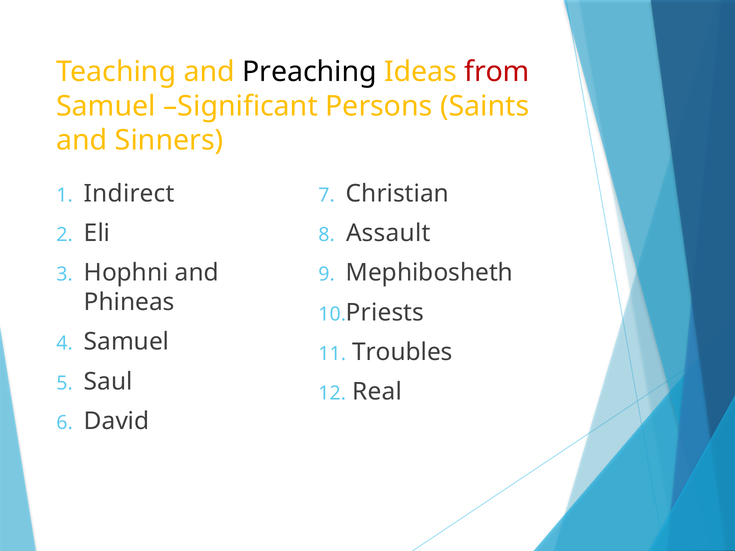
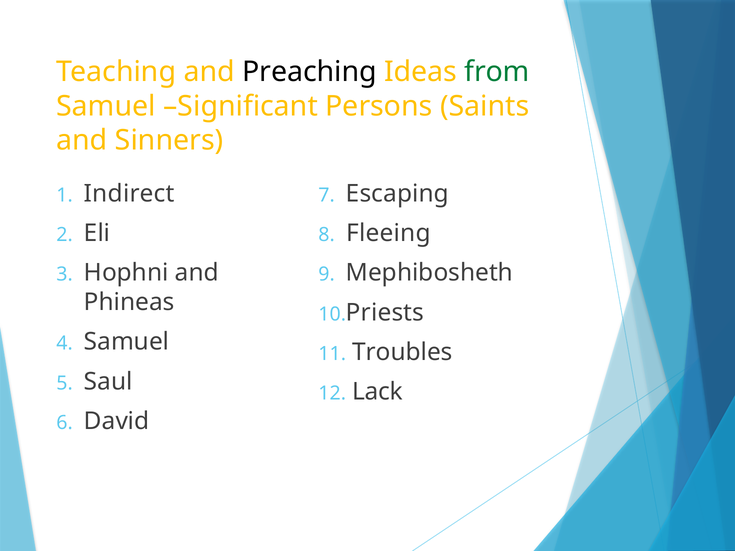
from colour: red -> green (497, 72)
Christian: Christian -> Escaping (398, 194)
Assault: Assault -> Fleeing (388, 233)
Real: Real -> Lack (378, 392)
